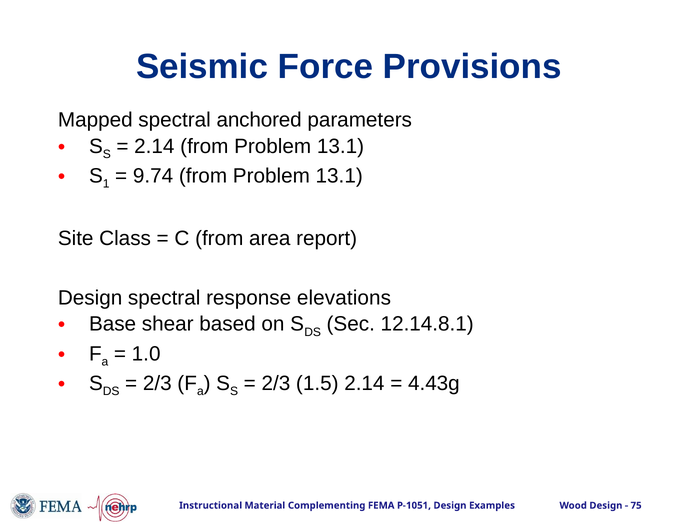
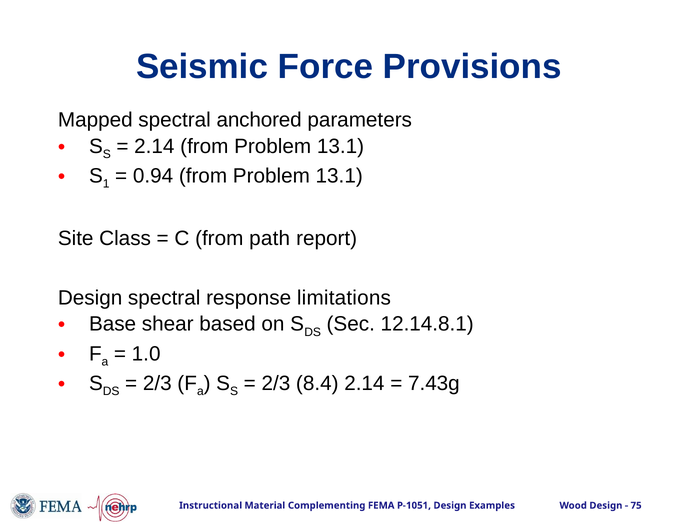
9.74: 9.74 -> 0.94 (153, 176)
area: area -> path (270, 239)
elevations: elevations -> limitations (344, 298)
1.5: 1.5 -> 8.4 (317, 383)
4.43g: 4.43g -> 7.43g (434, 383)
